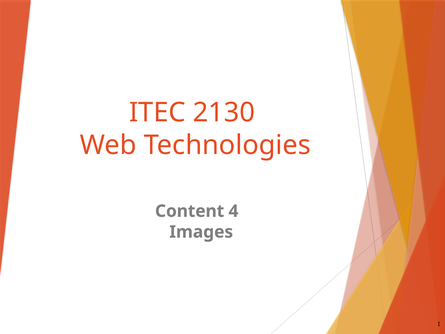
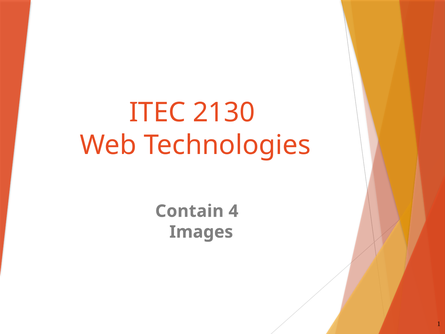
Content: Content -> Contain (189, 211)
